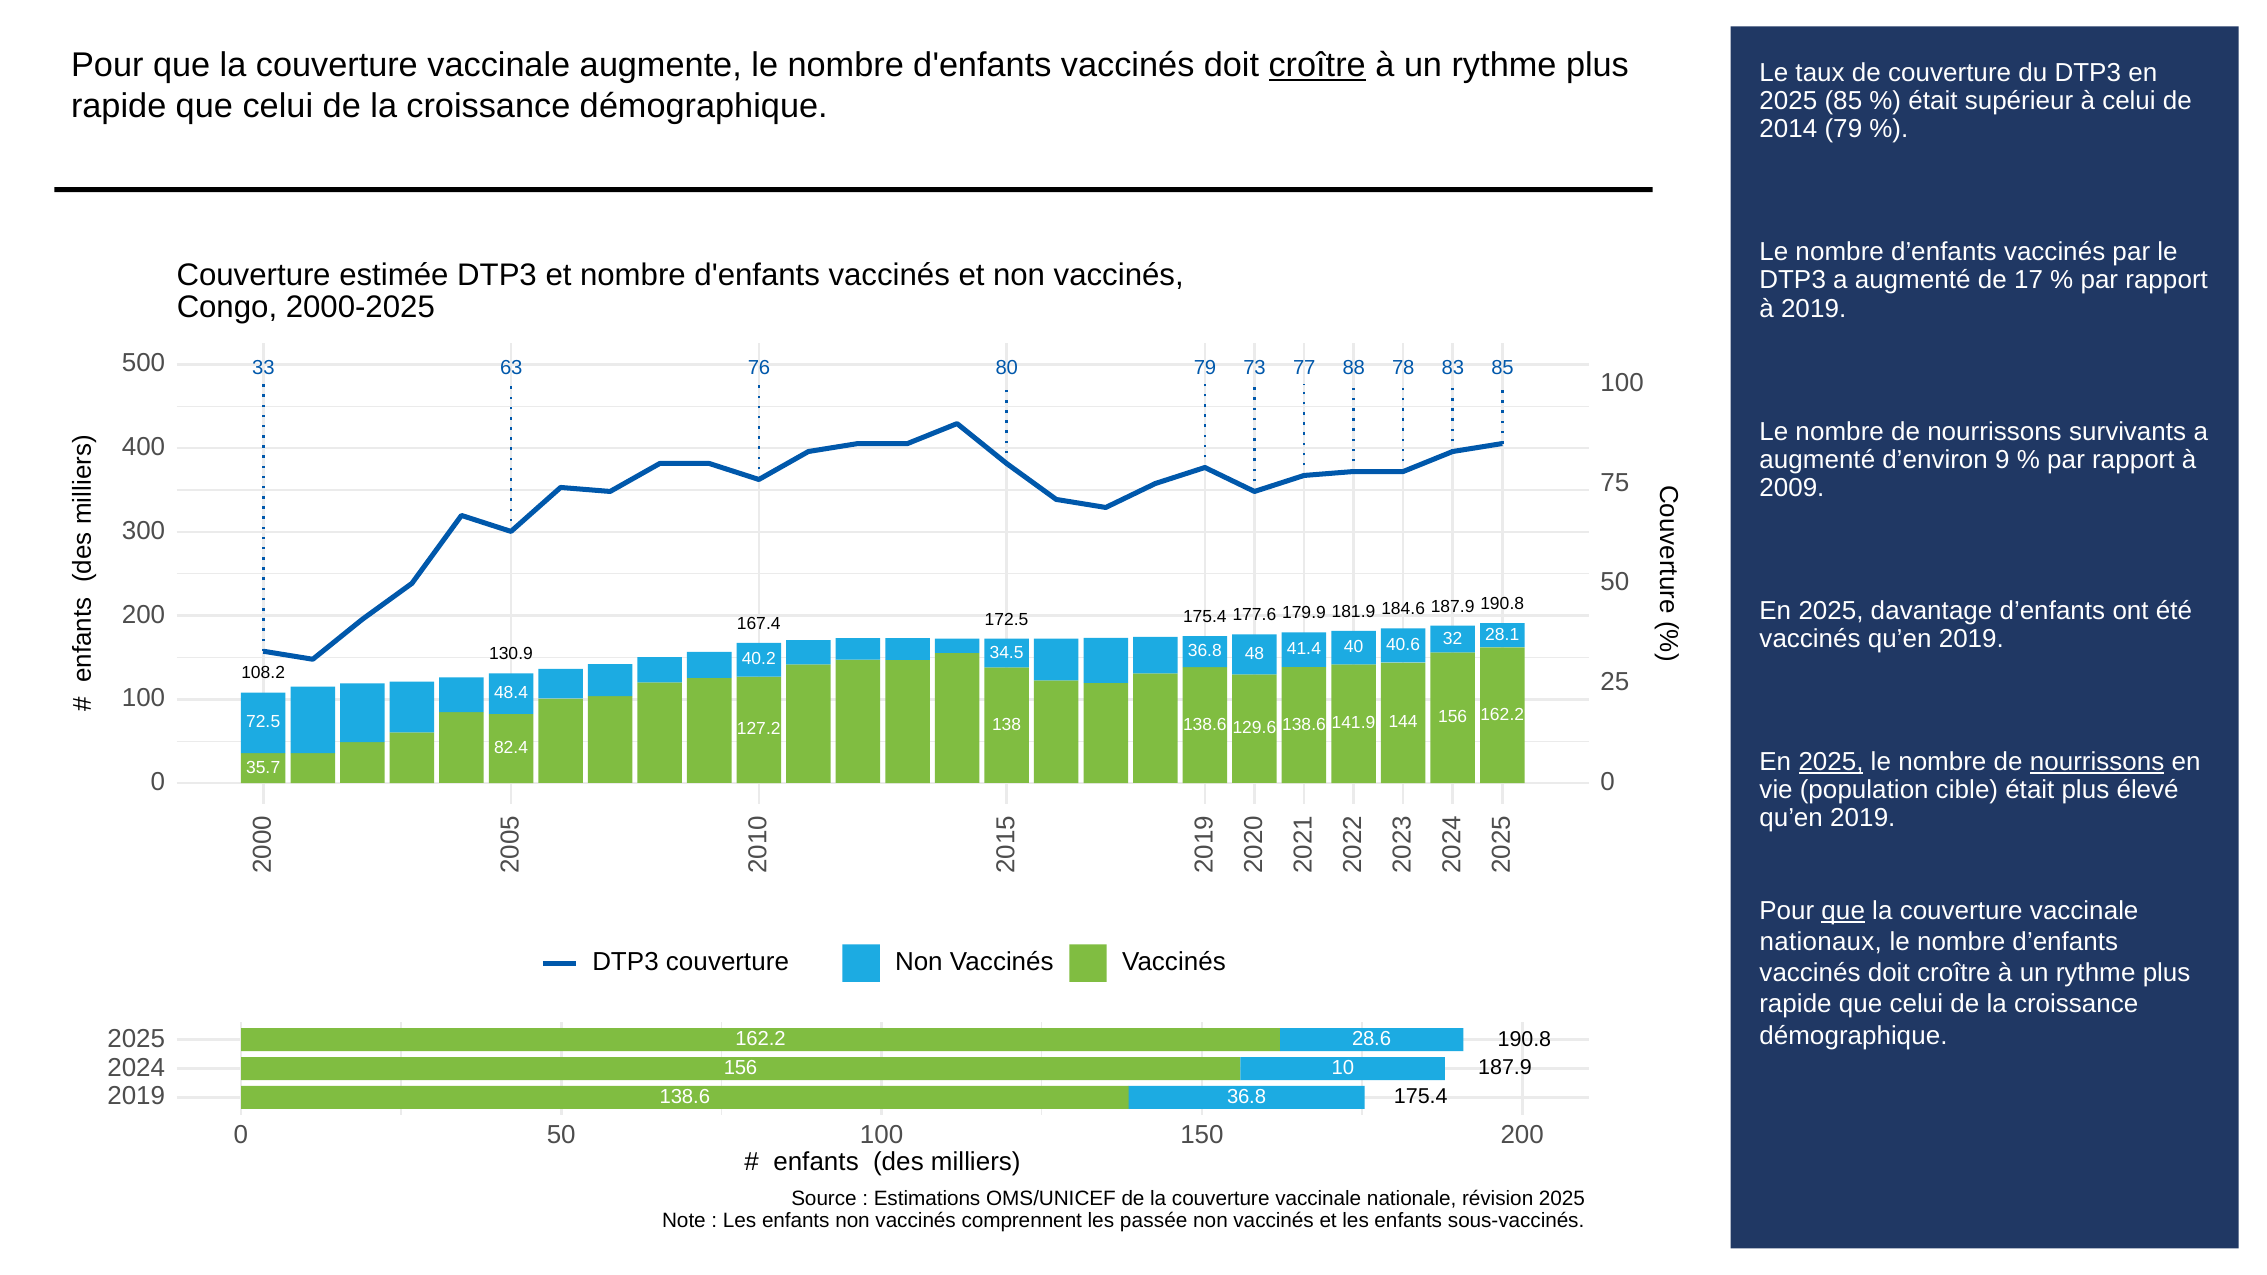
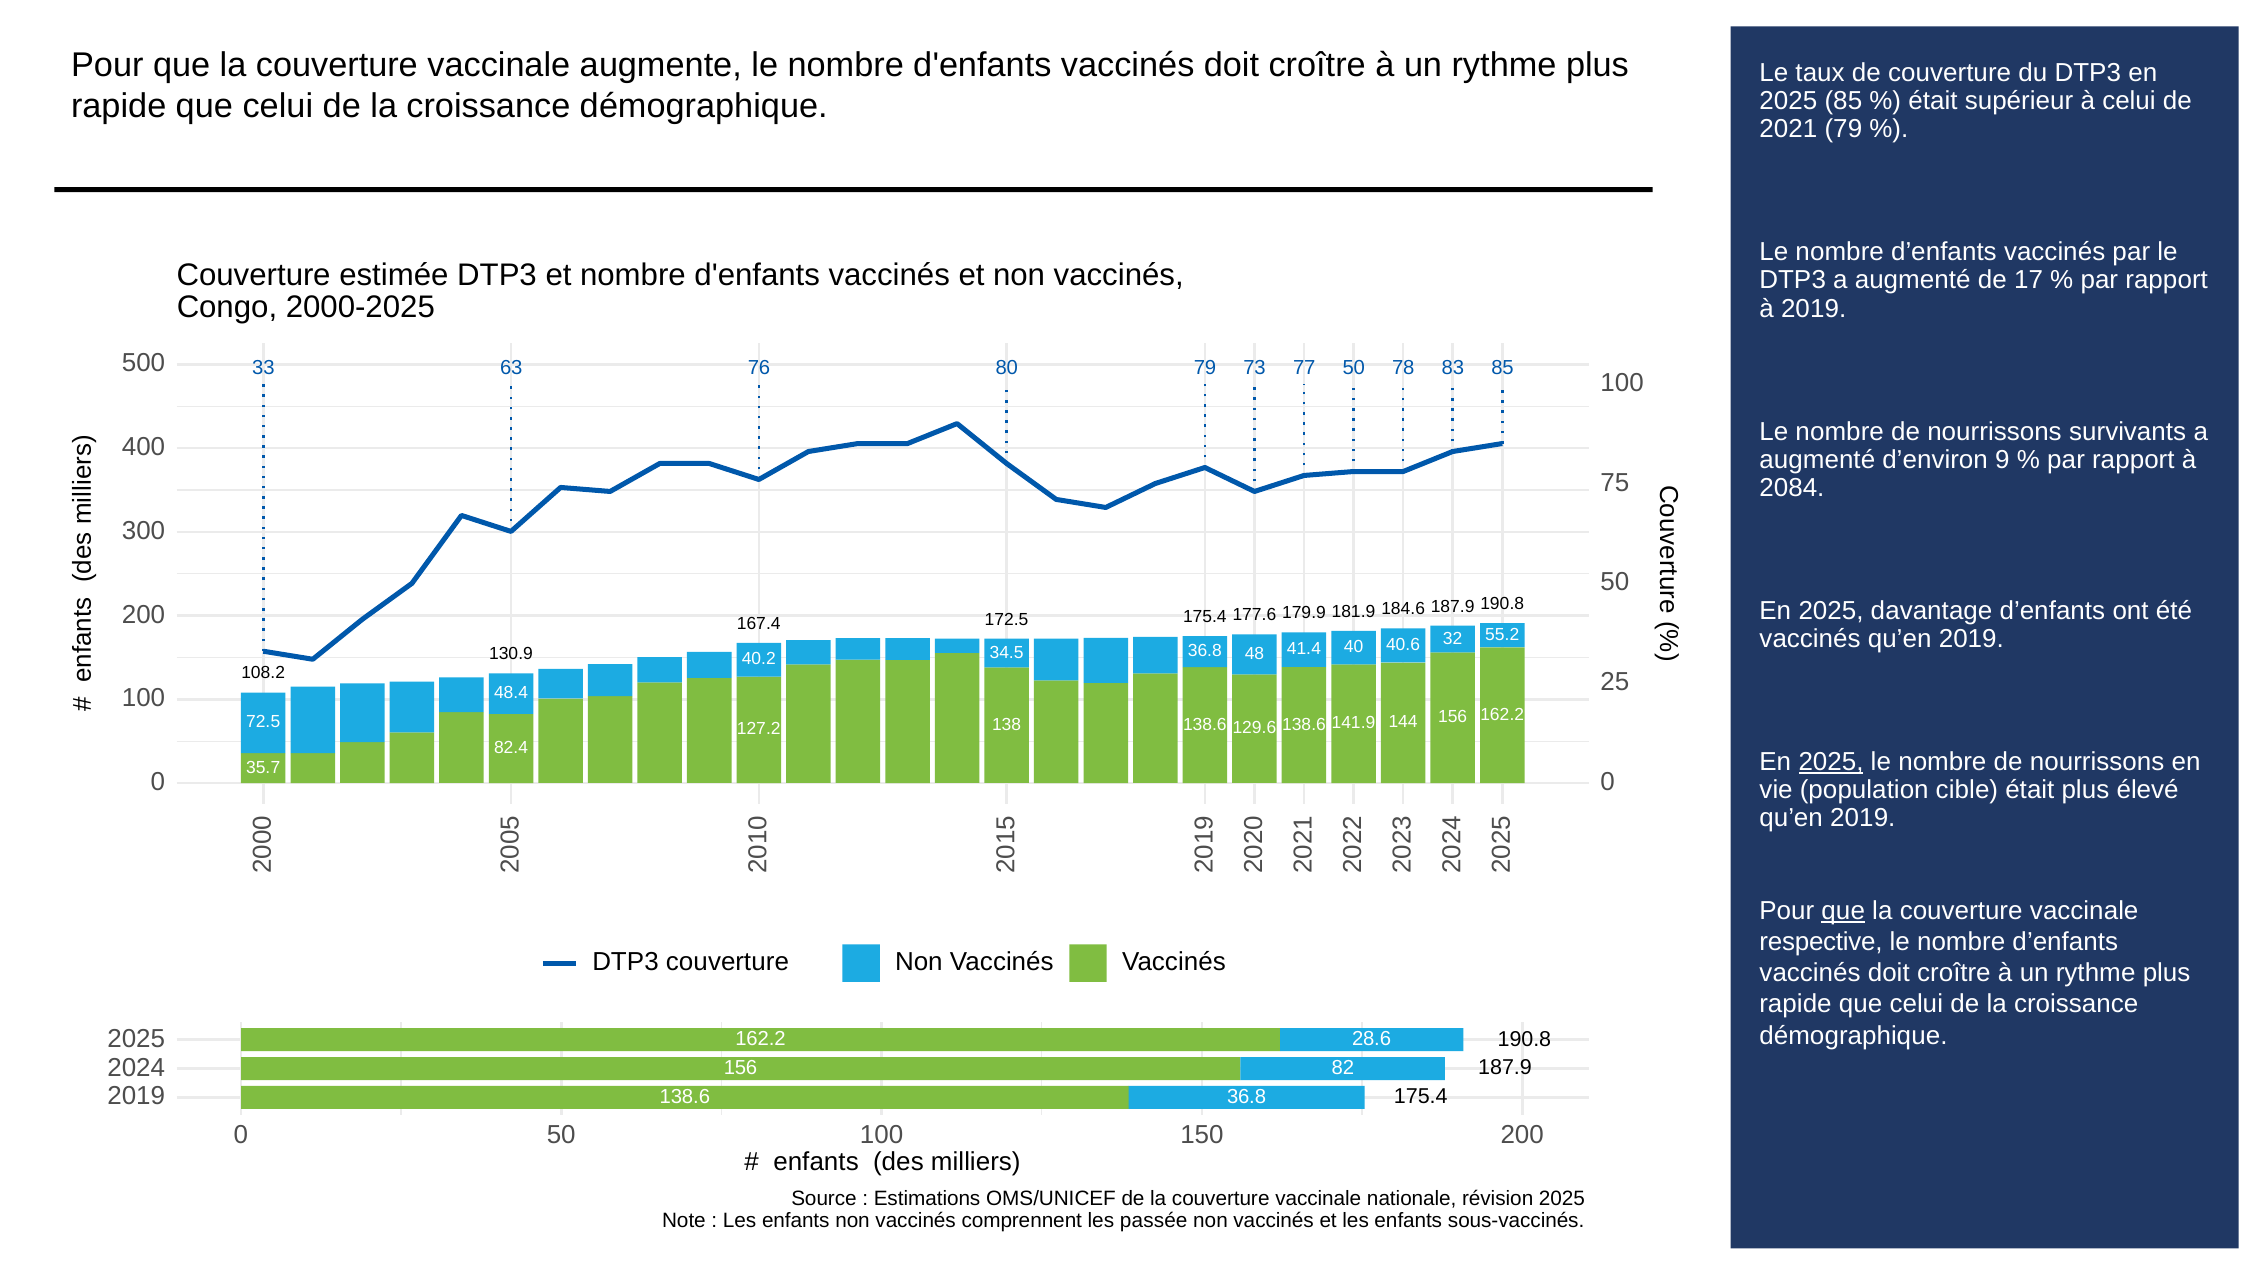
croître underline: present -> none (1317, 65)
2014: 2014 -> 2021 (1788, 129)
77 88: 88 -> 50 (1354, 368)
2009: 2009 -> 2084 (1792, 488)
28.1: 28.1 -> 55.2 (1502, 635)
nourrissons underline: present -> none (2097, 762)
nationaux: nationaux -> respective (1821, 942)
10: 10 -> 82 (1343, 1068)
